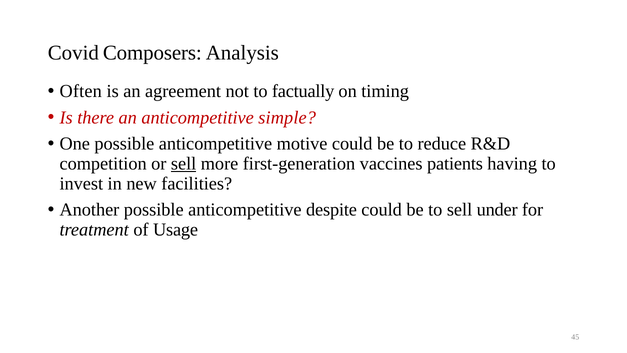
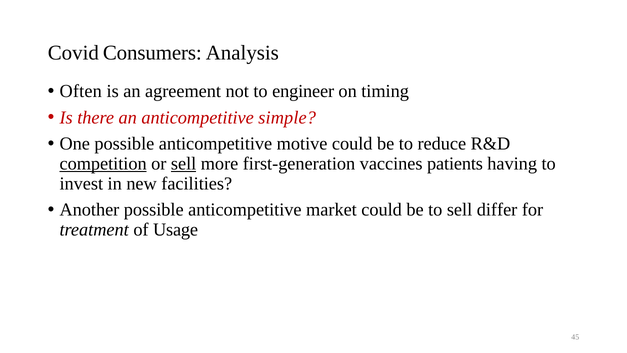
Composers: Composers -> Consumers (152, 53)
factually: factually -> engineer (303, 91)
competition underline: none -> present (103, 164)
despite: despite -> market (331, 210)
under: under -> differ (497, 210)
